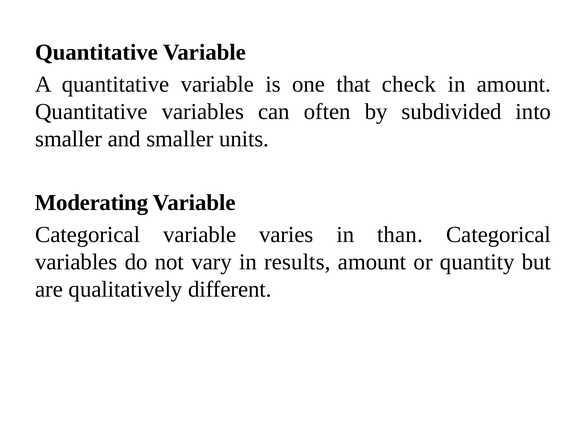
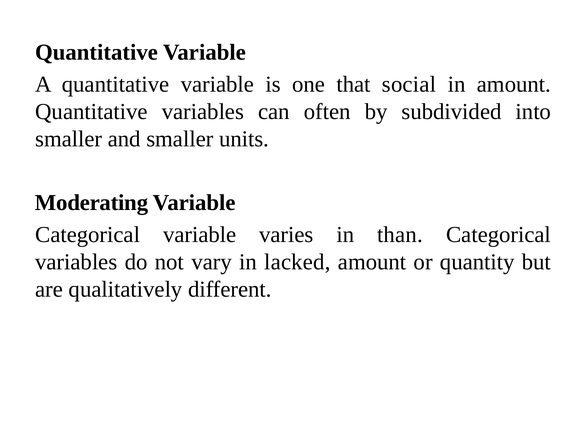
check: check -> social (409, 84)
results: results -> lacked (297, 262)
